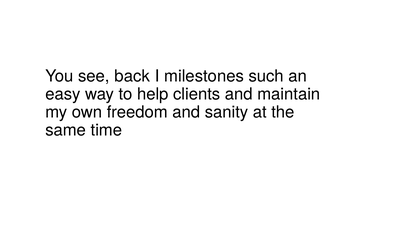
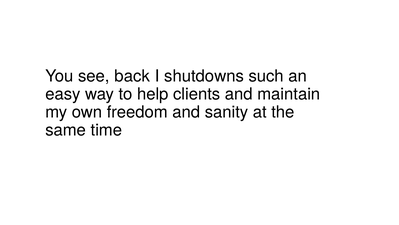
milestones: milestones -> shutdowns (204, 76)
